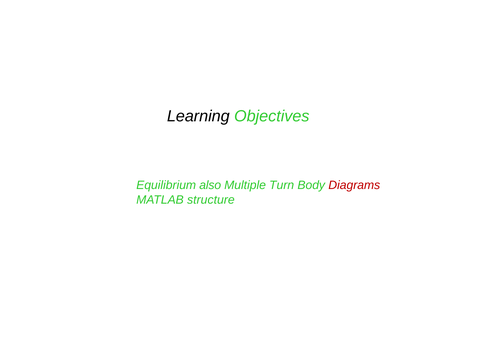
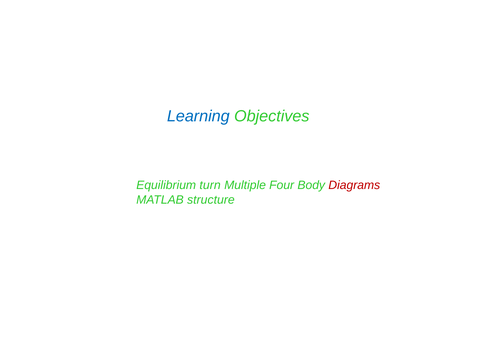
Learning colour: black -> blue (198, 116)
also: also -> turn (210, 185)
Turn: Turn -> Four (282, 185)
